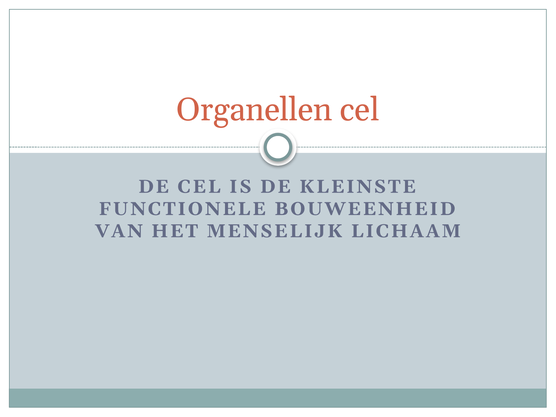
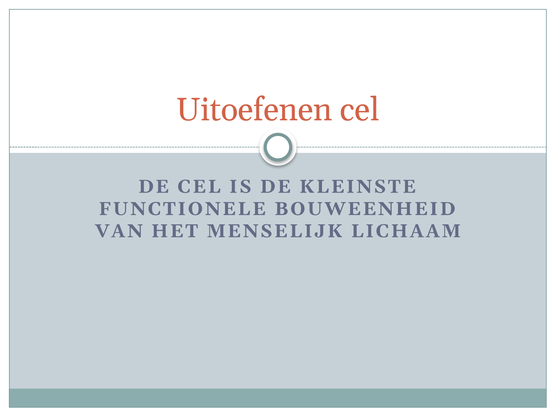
Organellen: Organellen -> Uitoefenen (254, 110)
